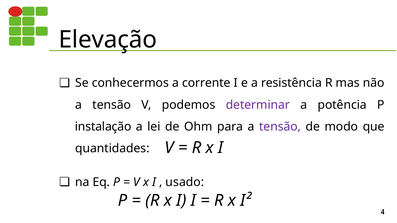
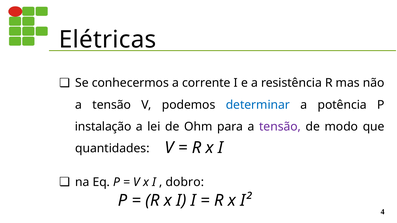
Elevação: Elevação -> Elétricas (108, 40)
determinar colour: purple -> blue (258, 105)
usado: usado -> dobro (185, 182)
